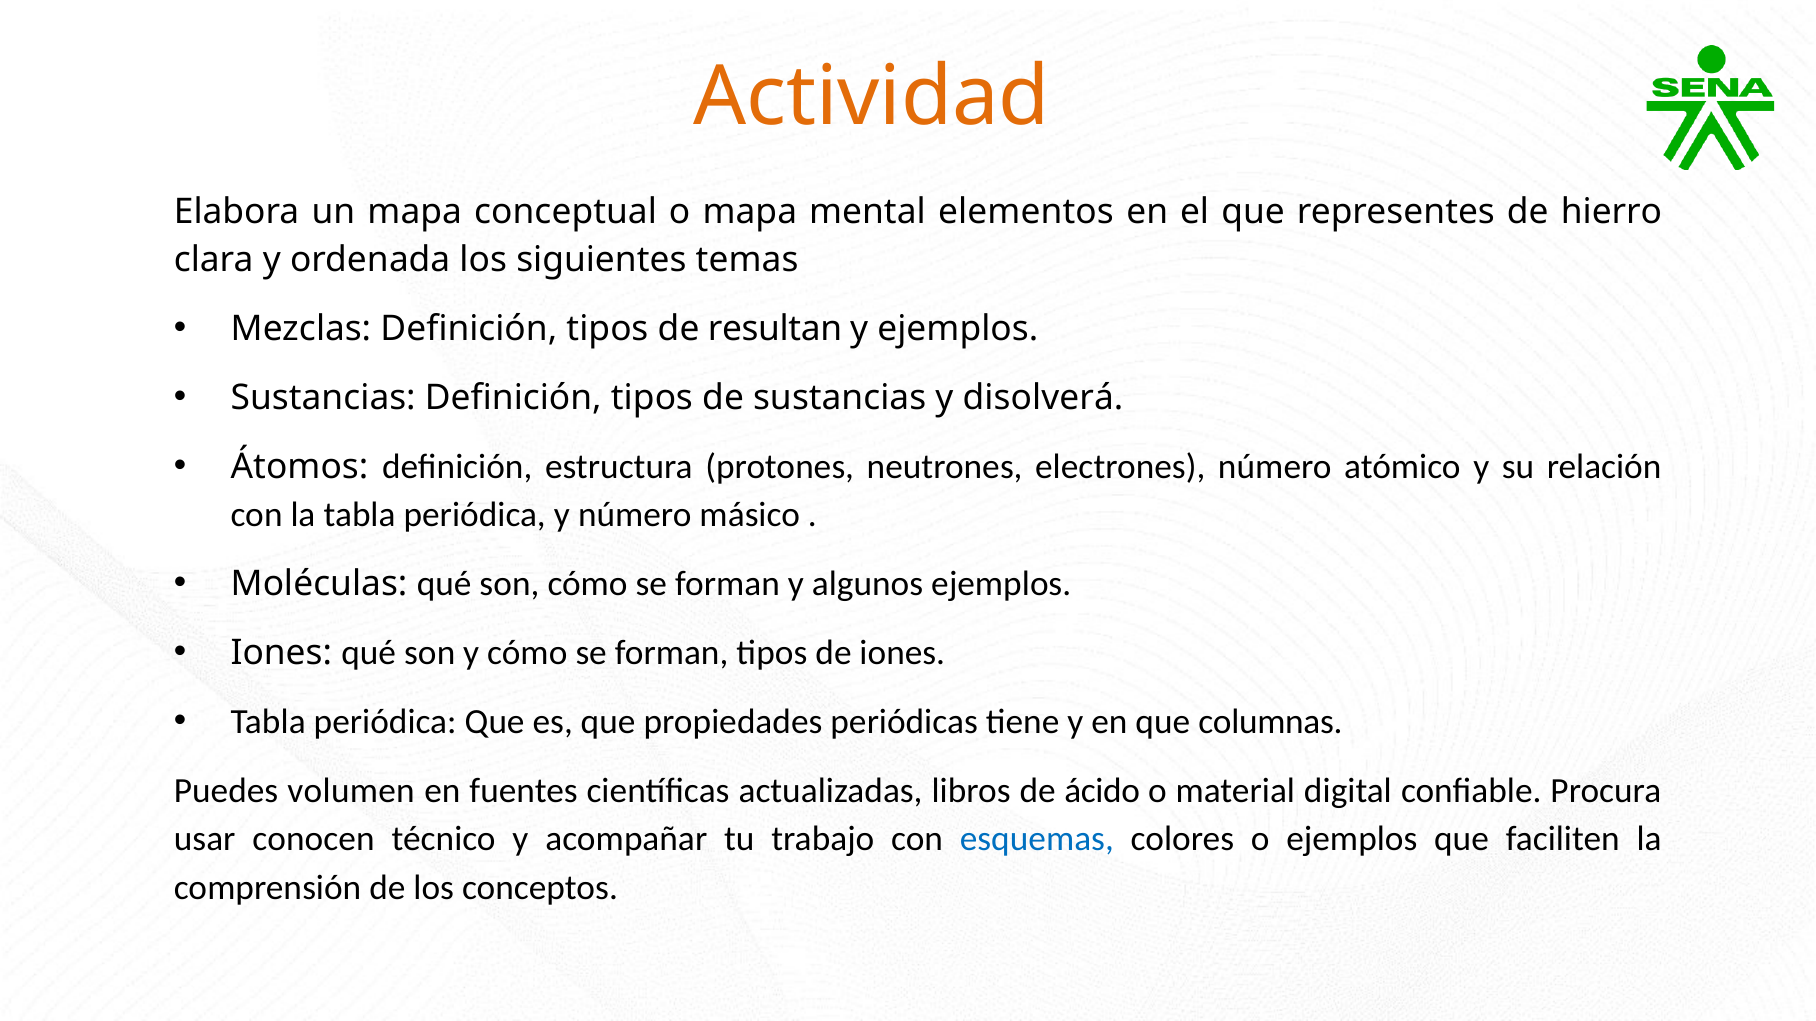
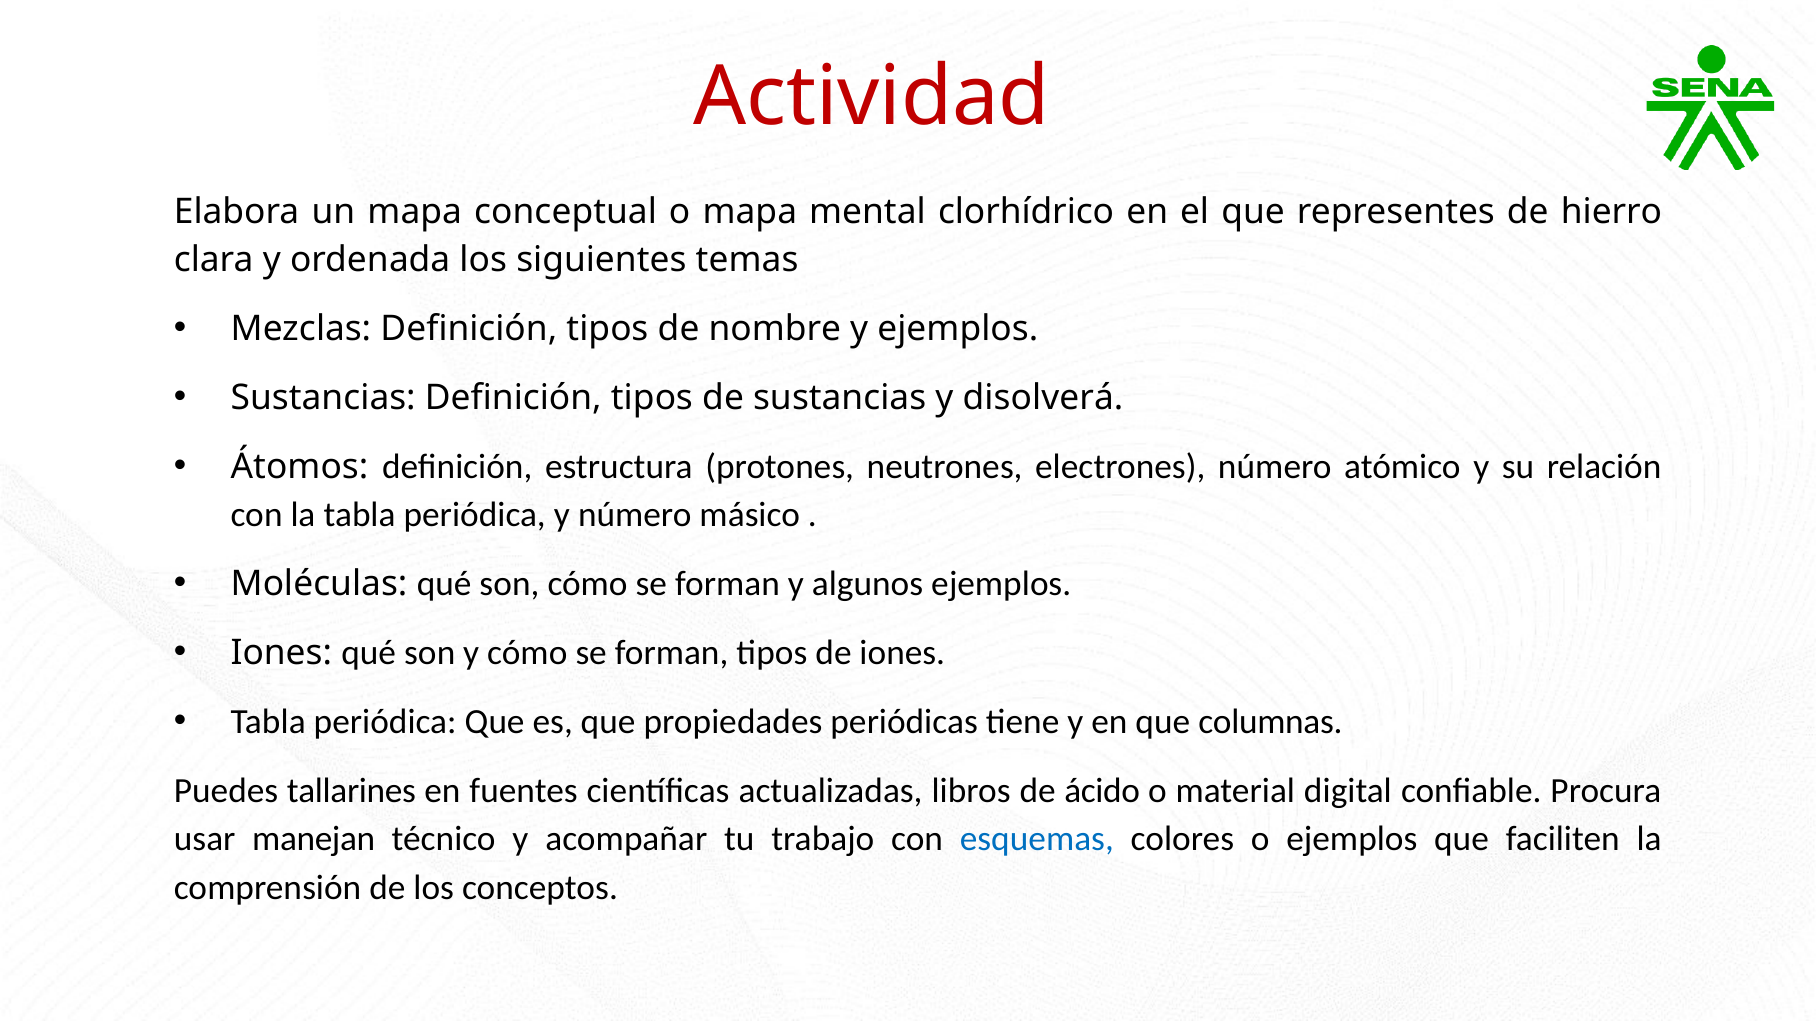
Actividad colour: orange -> red (872, 97)
elementos: elementos -> clorhídrico (1026, 212)
resultan: resultan -> nombre (775, 329)
volumen: volumen -> tallarines (351, 791)
conocen: conocen -> manejan (314, 840)
